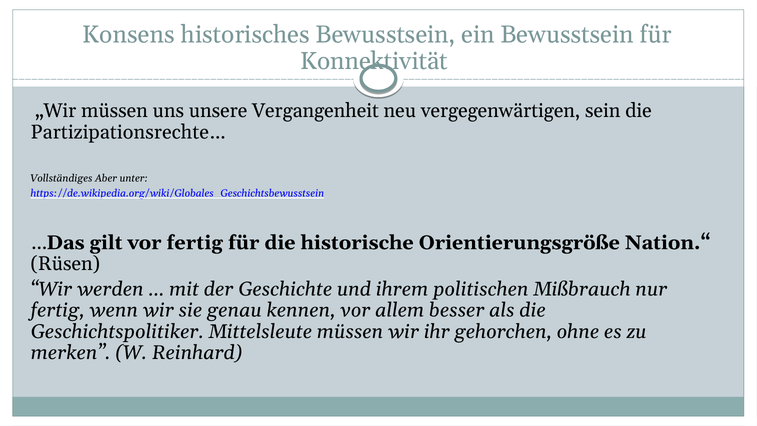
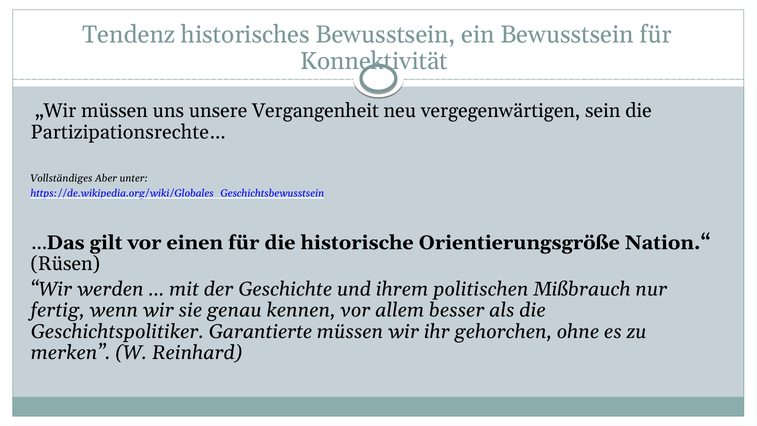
Konsens: Konsens -> Tendenz (129, 35)
vor fertig: fertig -> einen (195, 243)
Mittelsleute: Mittelsleute -> Garantierte (260, 331)
